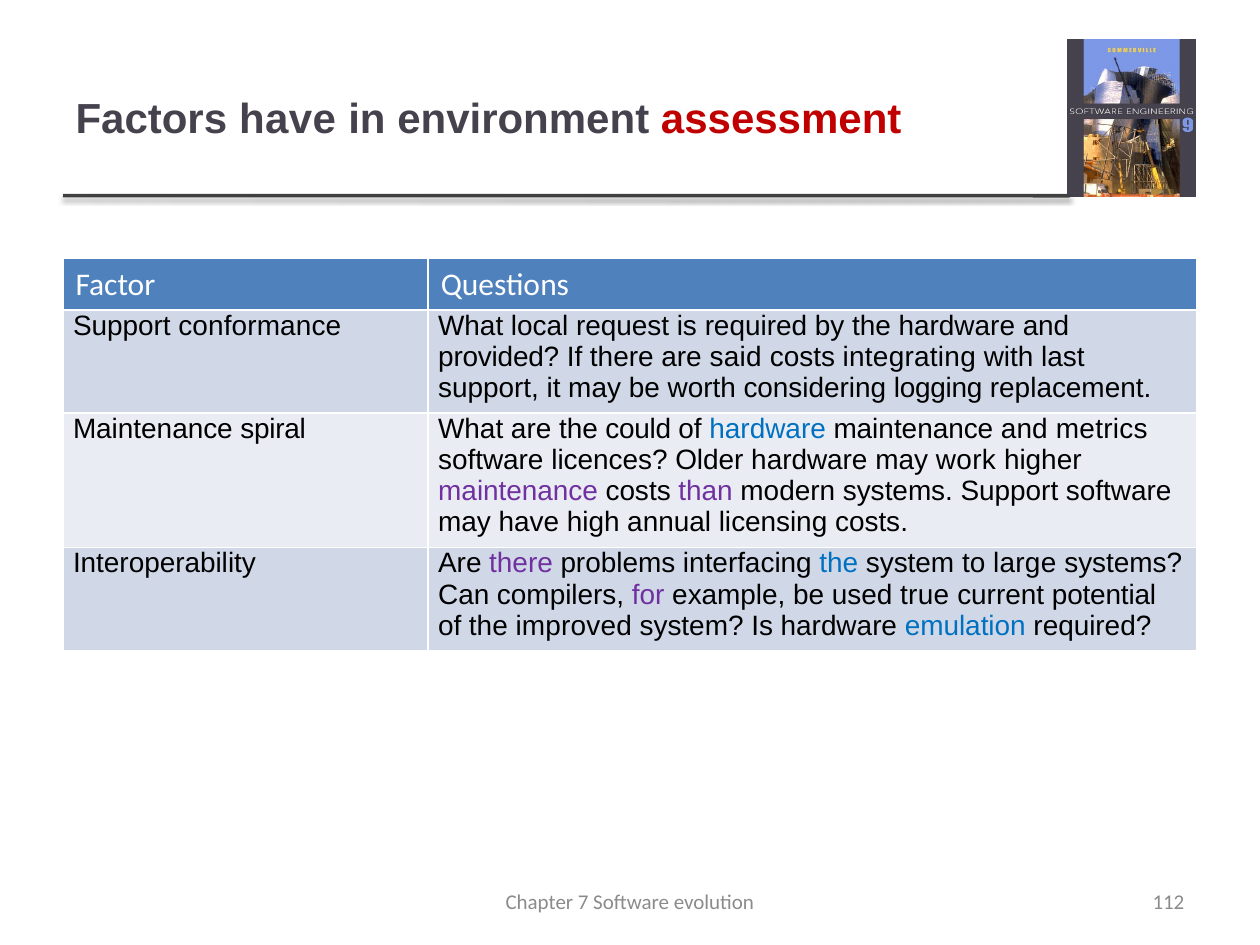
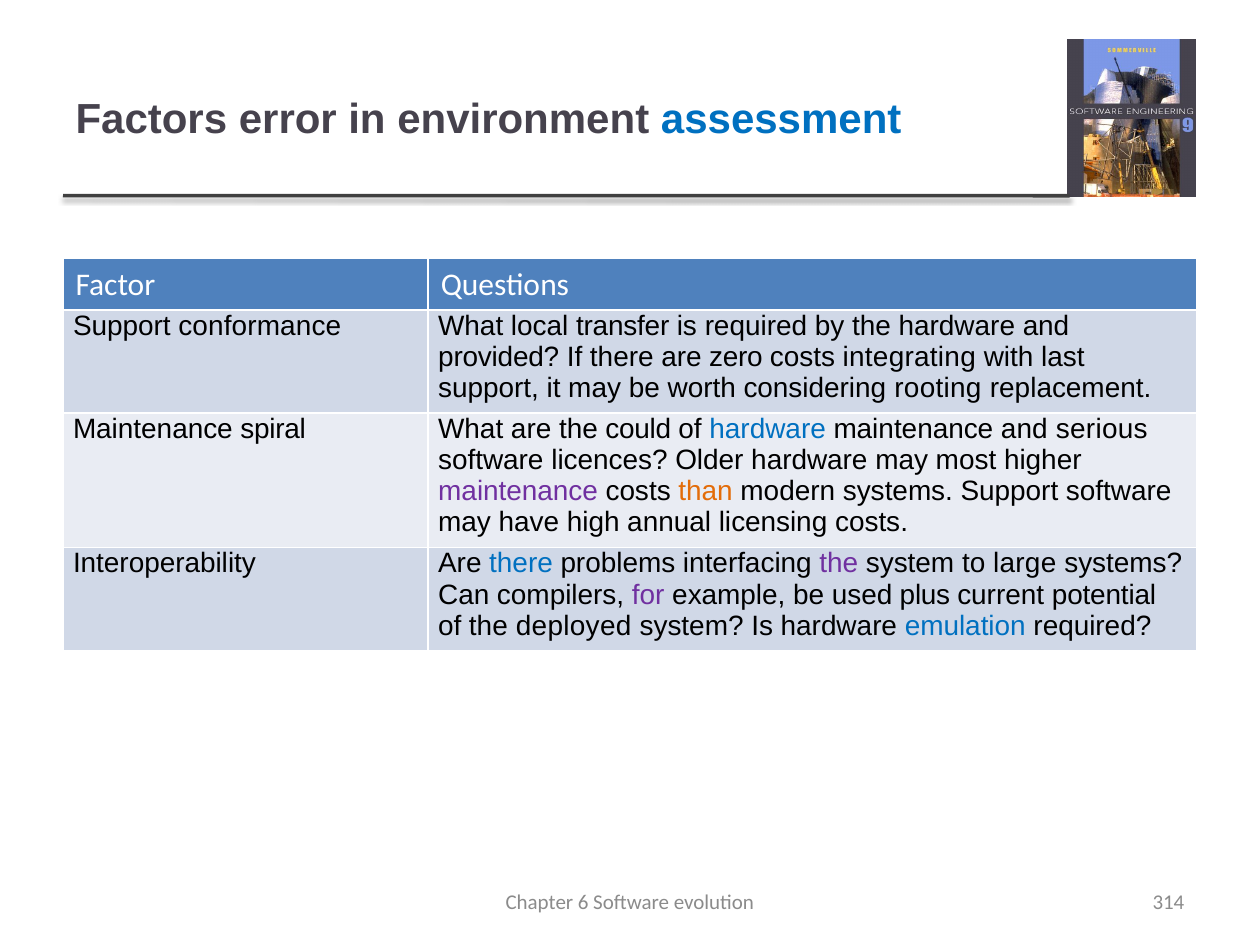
Factors have: have -> error (288, 120)
assessment colour: red -> blue (781, 120)
request: request -> transfer (623, 326)
said: said -> zero (736, 357)
logging: logging -> rooting (938, 388)
metrics: metrics -> serious (1102, 429)
work: work -> most (966, 460)
than colour: purple -> orange (706, 491)
there colour: purple -> blue (521, 564)
the colour: blue -> purple (839, 564)
true: true -> plus (925, 595)
improved: improved -> deployed (574, 626)
7: 7 -> 6 (583, 902)
112: 112 -> 314 (1168, 902)
